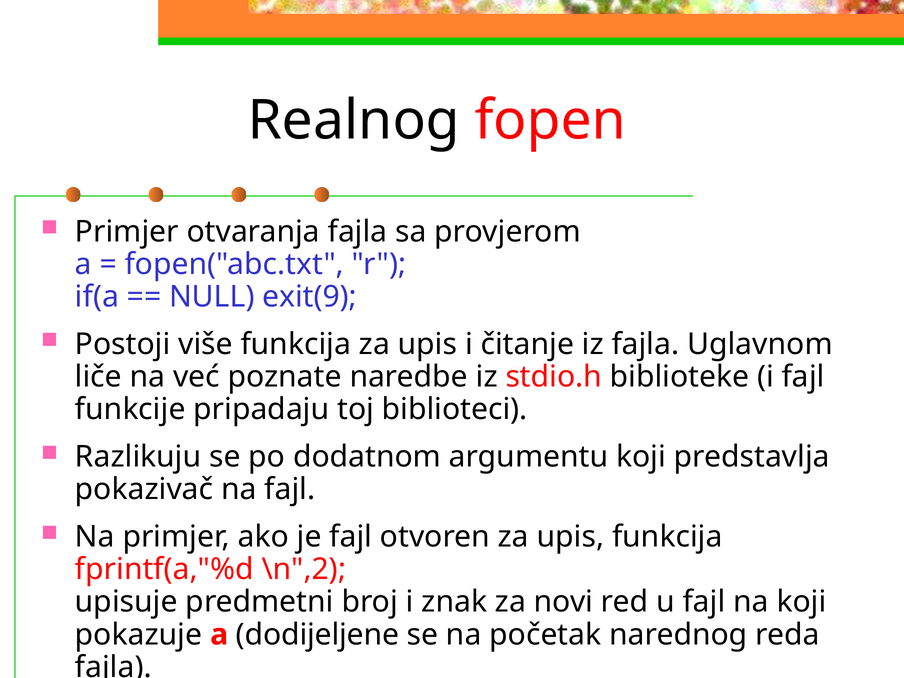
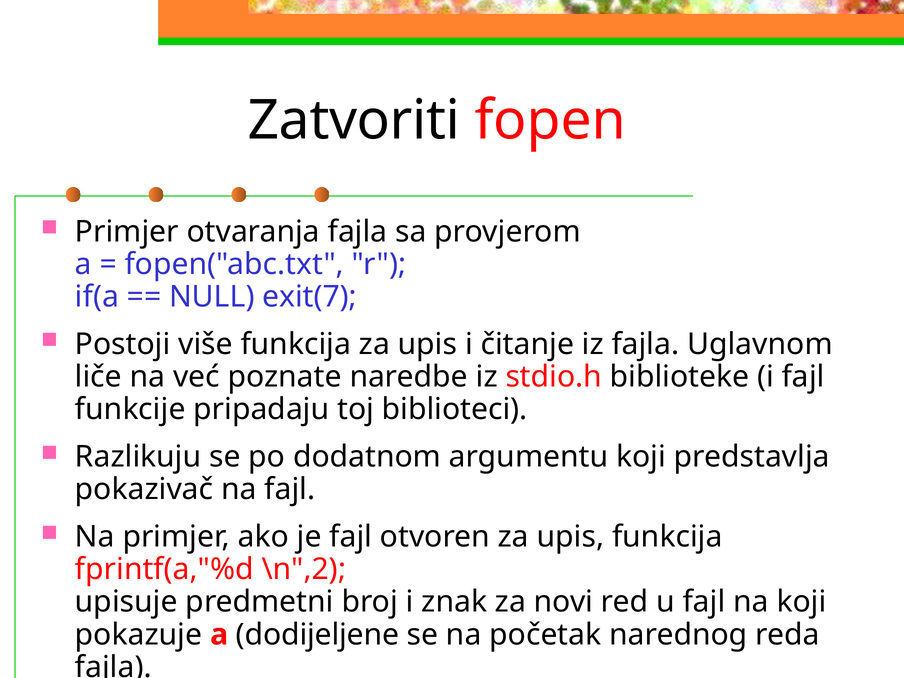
Realnog: Realnog -> Zatvoriti (354, 121)
exit(9: exit(9 -> exit(7 (310, 297)
